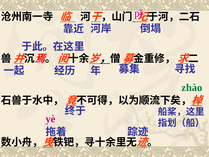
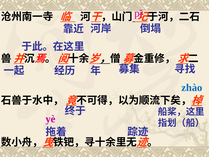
zhào colour: green -> blue (192, 87)
